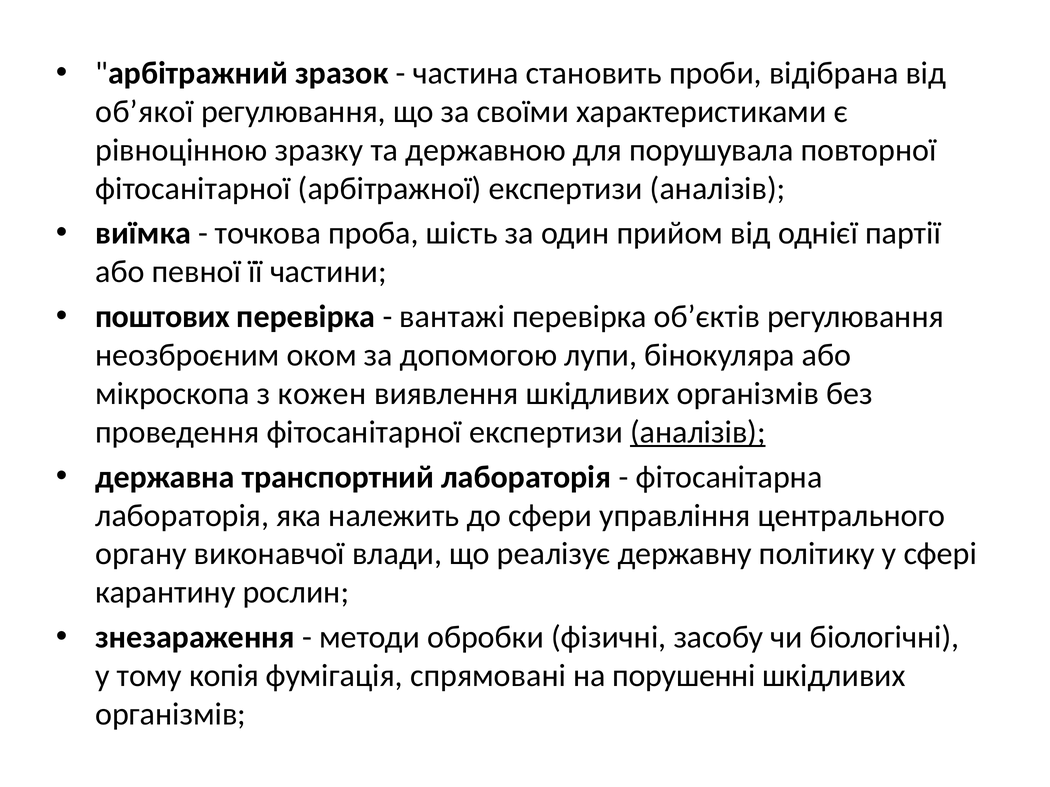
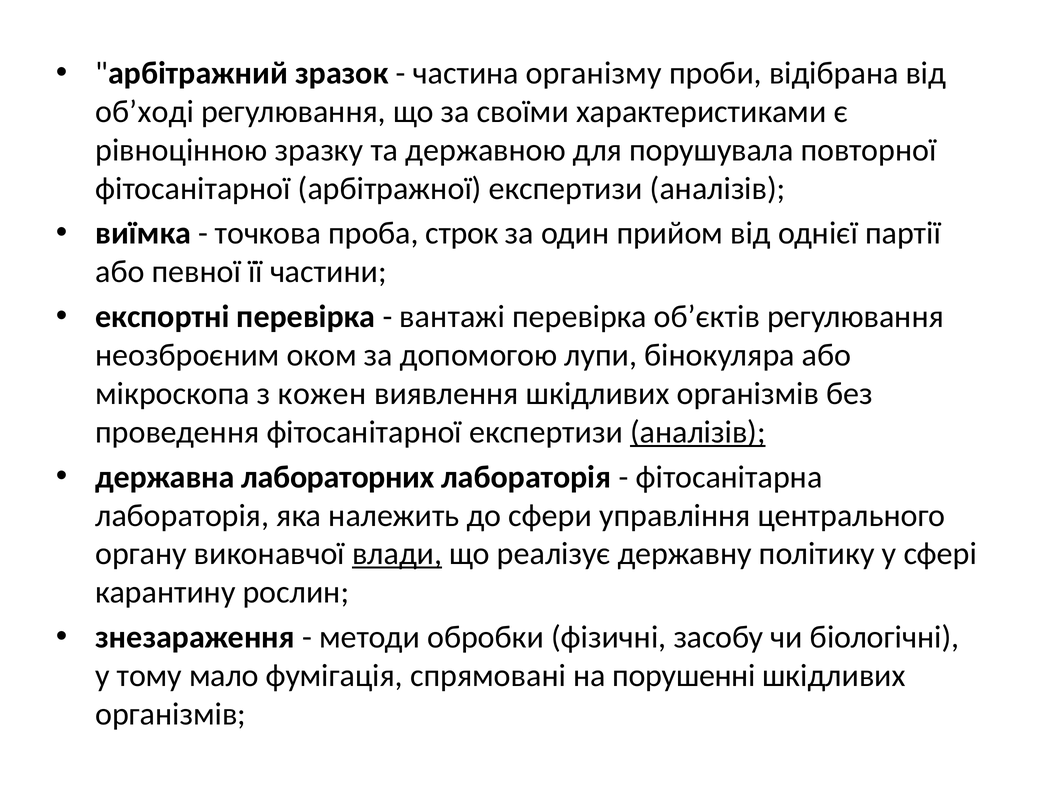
становить: становить -> організму (594, 73)
об’якої: об’якої -> об’ході (145, 112)
шість: шість -> строк (462, 234)
поштових: поштових -> експортні (162, 317)
транспортний: транспортний -> лабораторних (338, 477)
влади underline: none -> present (397, 554)
копія: копія -> мало (224, 676)
